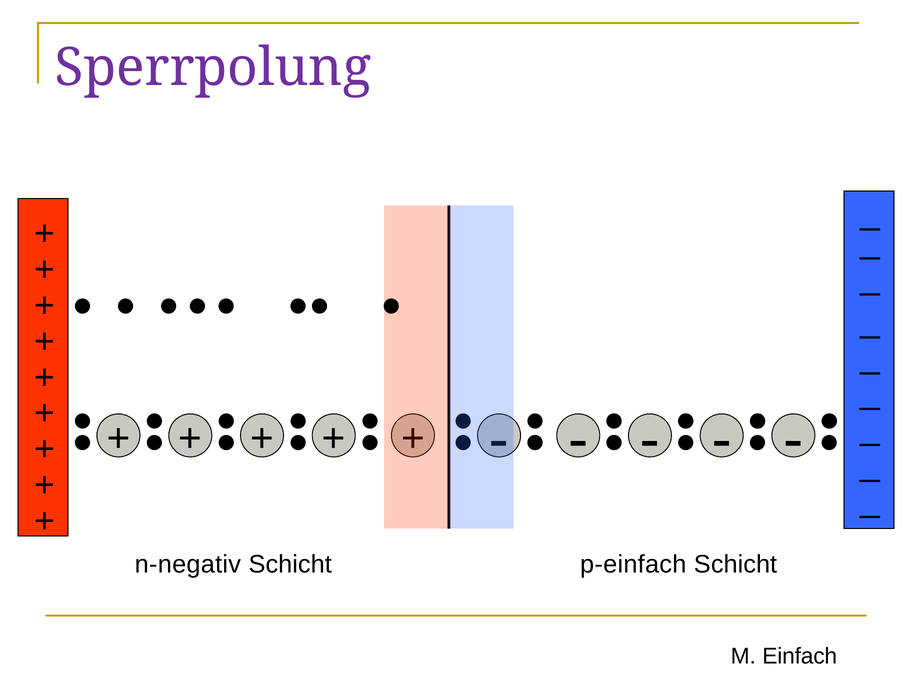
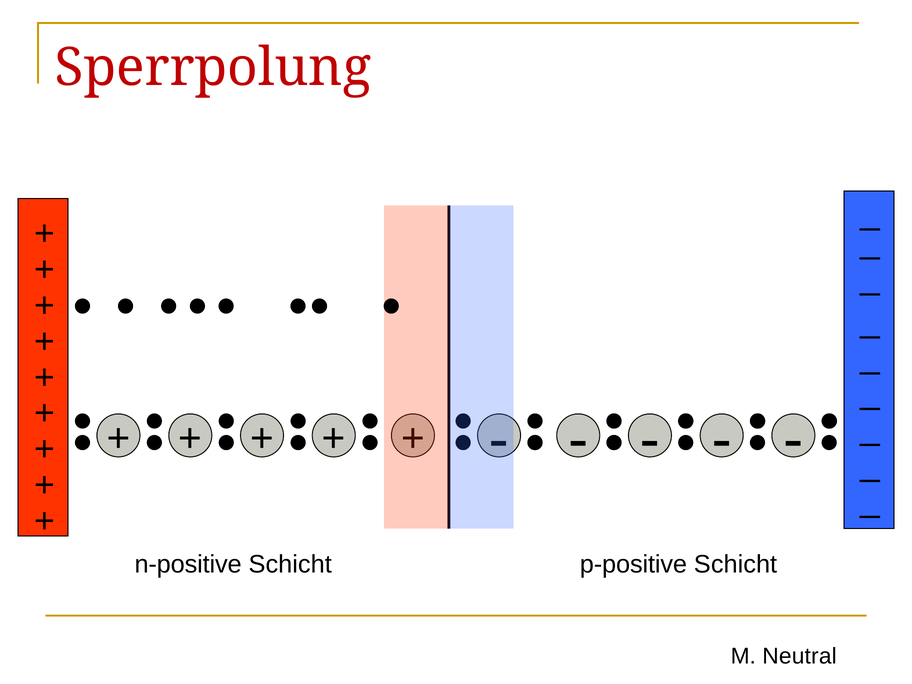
Sperrpolung colour: purple -> red (213, 68)
n-negativ: n-negativ -> n-positive (188, 565)
p-einfach: p-einfach -> p-positive (633, 565)
Einfach: Einfach -> Neutral (800, 656)
